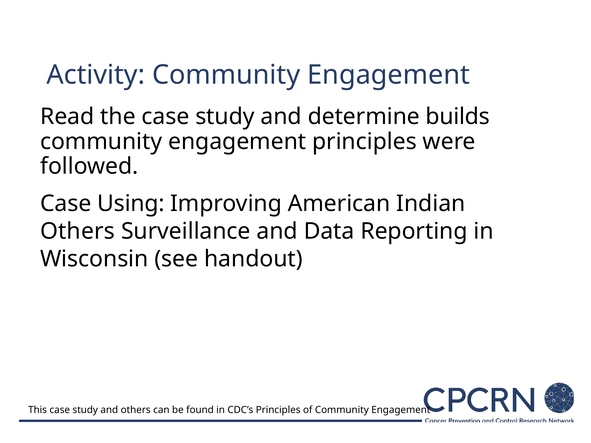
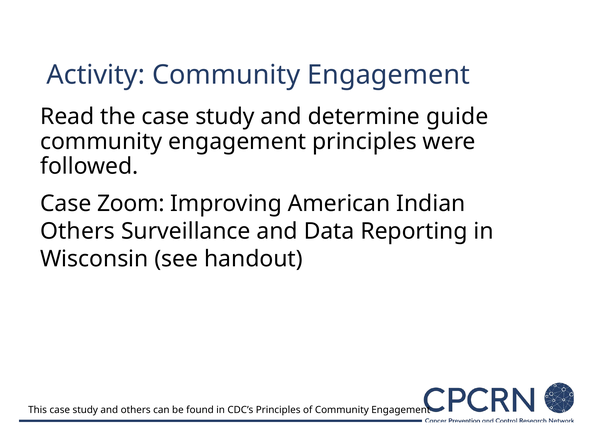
builds: builds -> guide (457, 117)
Using: Using -> Zoom (131, 204)
